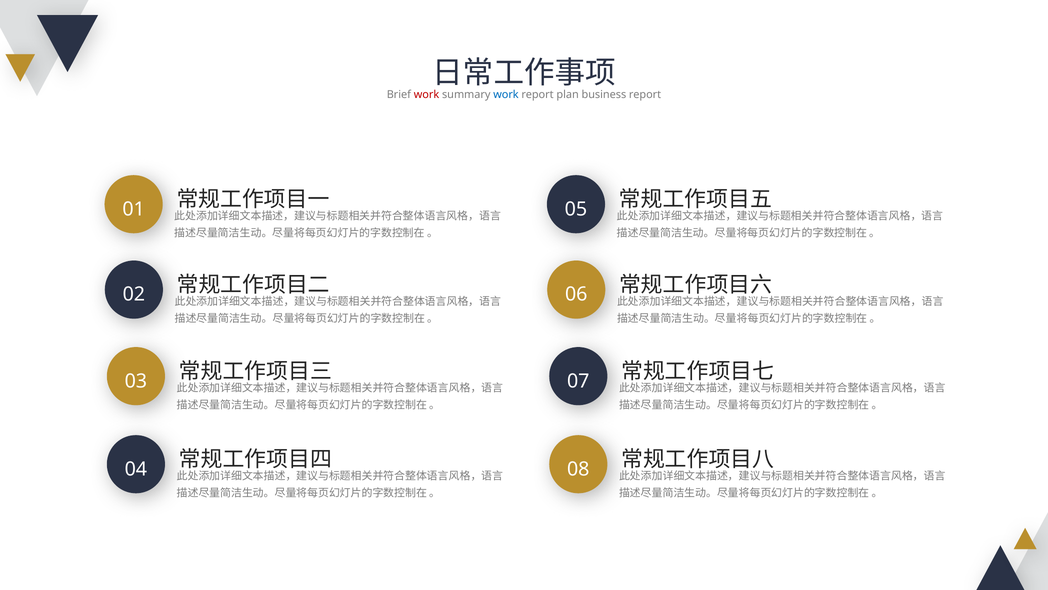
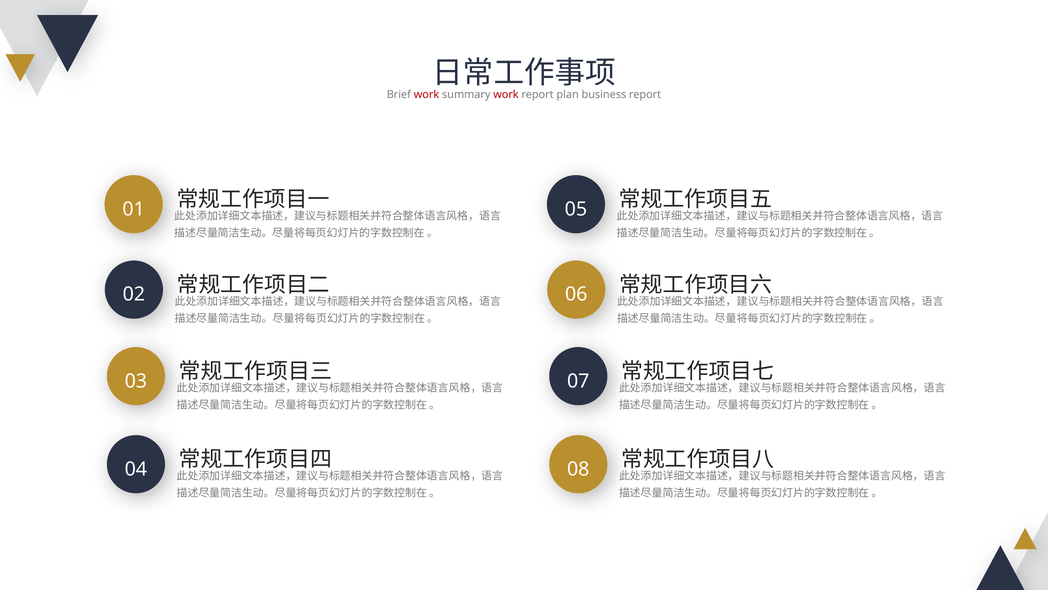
work colour: blue -> red (506, 95)
